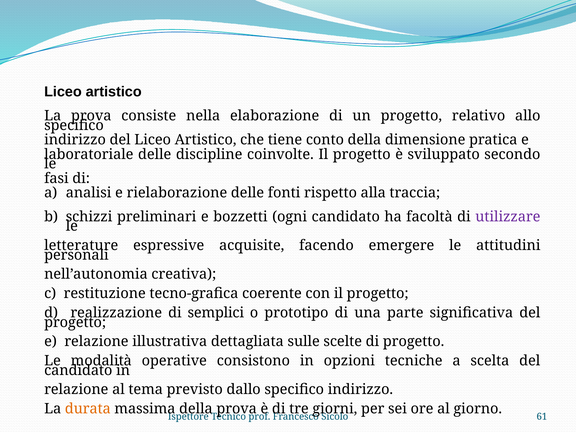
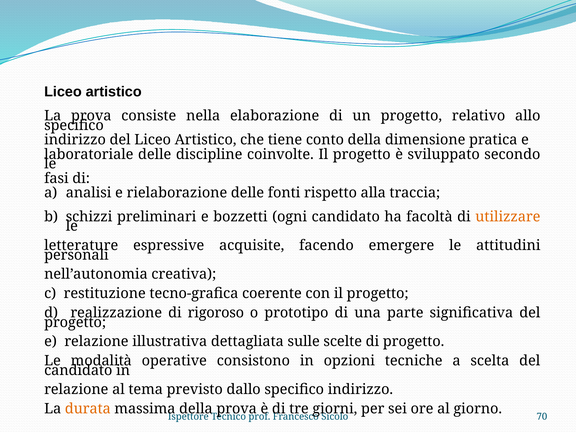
utilizzare colour: purple -> orange (508, 217)
semplici: semplici -> rigoroso (216, 313)
61: 61 -> 70 (542, 417)
